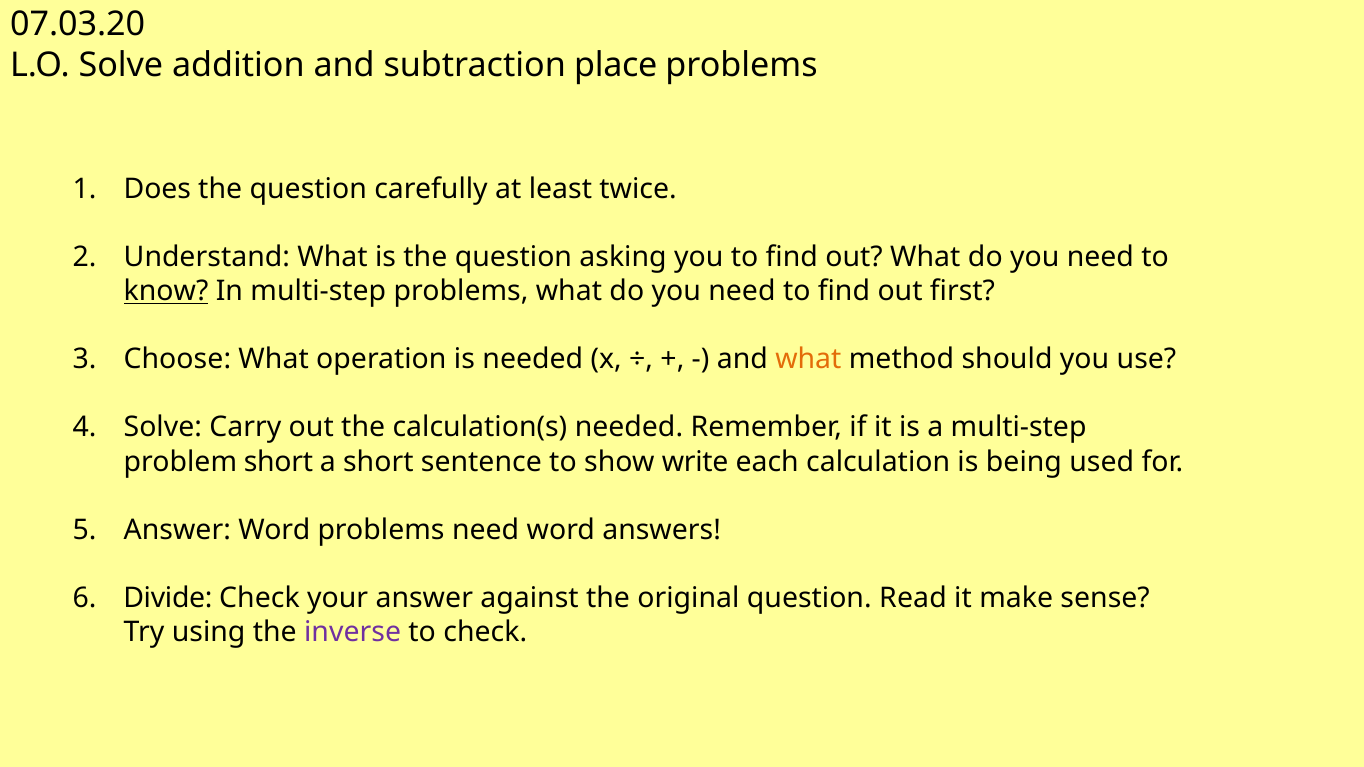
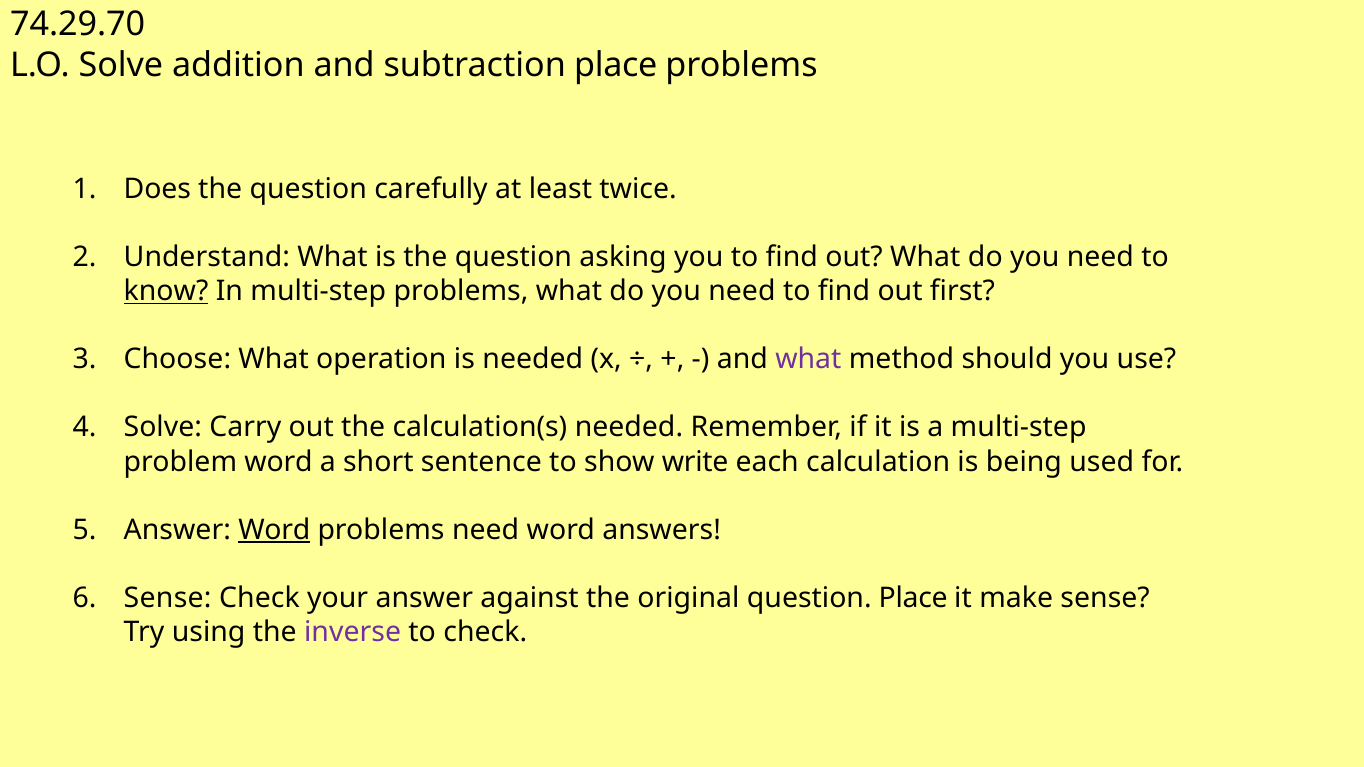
07.03.20: 07.03.20 -> 74.29.70 (78, 24)
what colour: orange -> purple (808, 359)
problem short: short -> word (278, 462)
Word underline: none -> present (274, 530)
Divide: Divide -> Sense (168, 598)
question Read: Read -> Place (913, 598)
